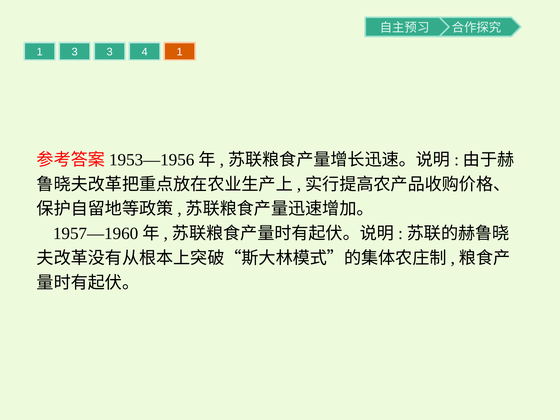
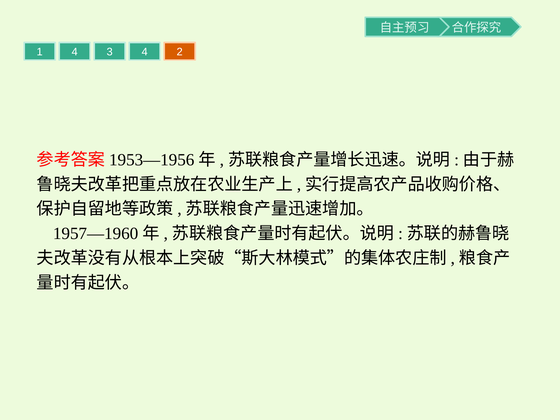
1 3: 3 -> 4 (75, 52)
4 1: 1 -> 2 (180, 52)
